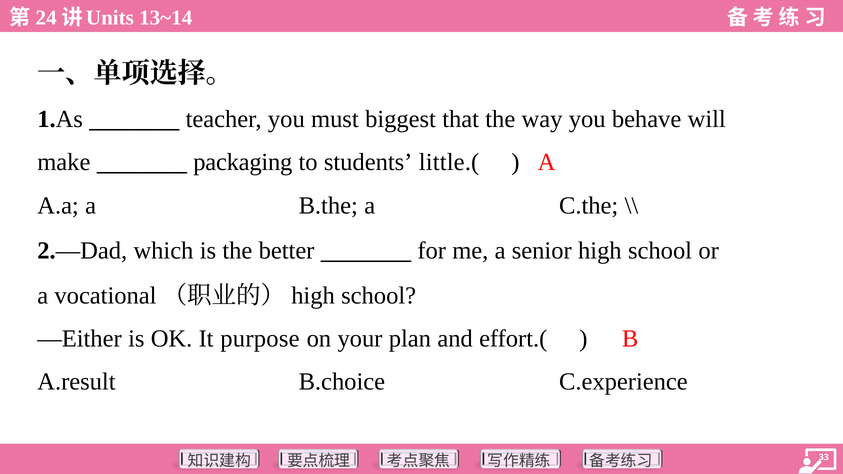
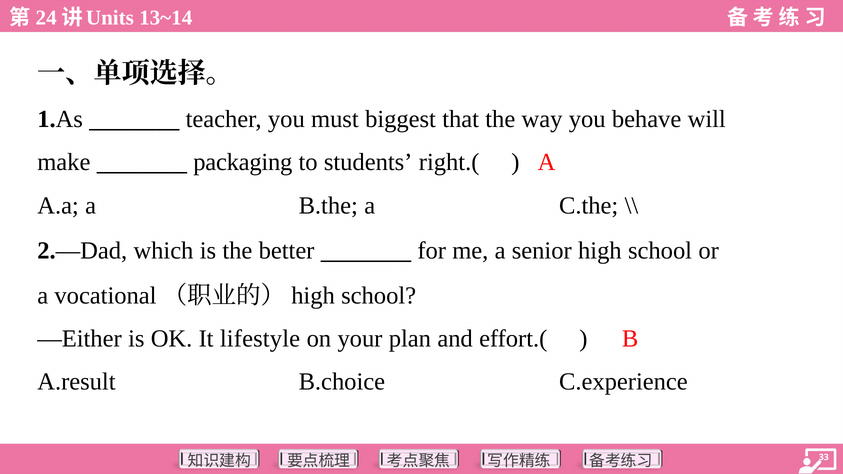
little.(: little.( -> right.( (449, 162)
purpose: purpose -> lifestyle (260, 339)
